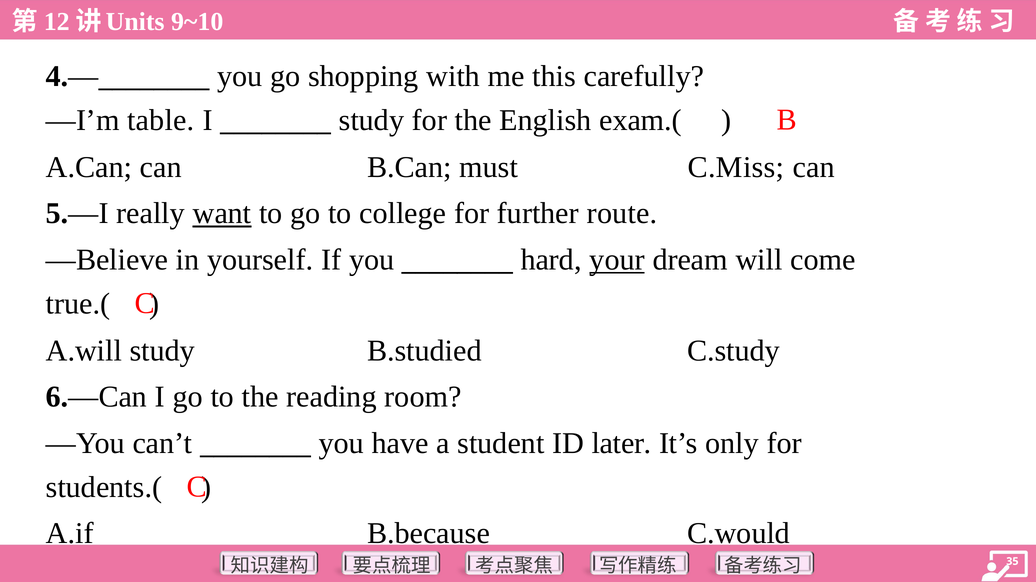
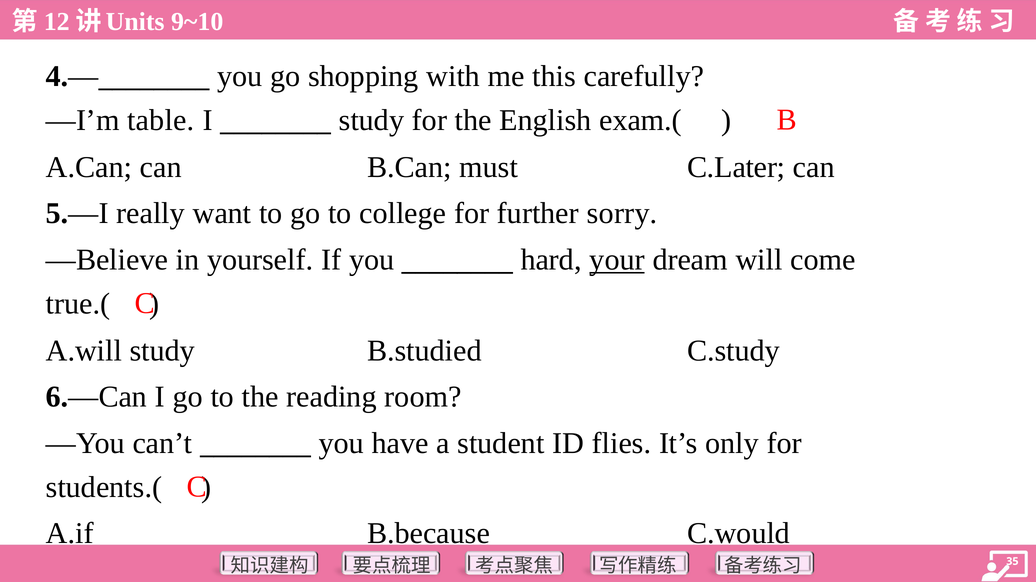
C.Miss: C.Miss -> C.Later (736, 168)
want underline: present -> none (222, 214)
route: route -> sorry (622, 214)
later: later -> flies (621, 444)
